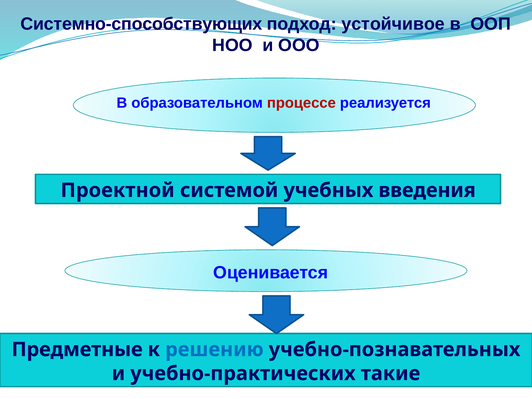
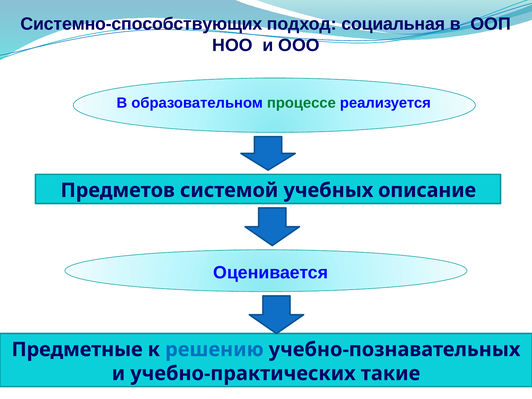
устойчивое: устойчивое -> социальная (393, 24)
процессе colour: red -> green (301, 103)
Проектной: Проектной -> Предметов (118, 190)
введения: введения -> описание (427, 190)
